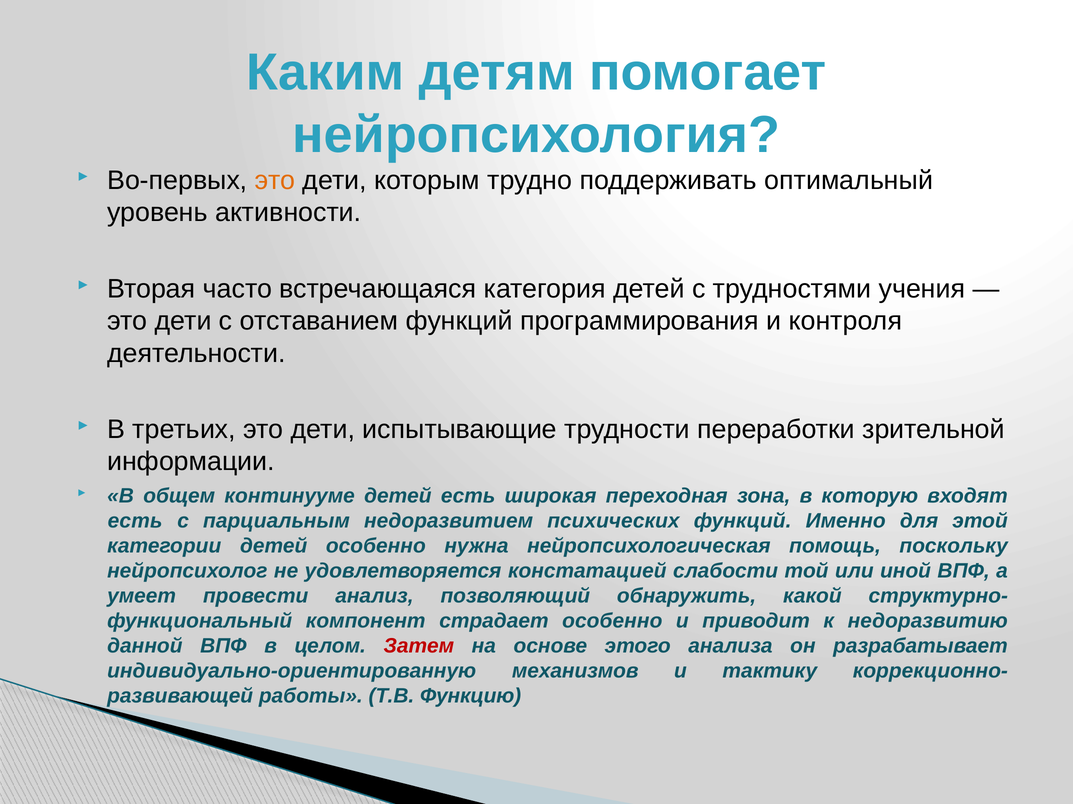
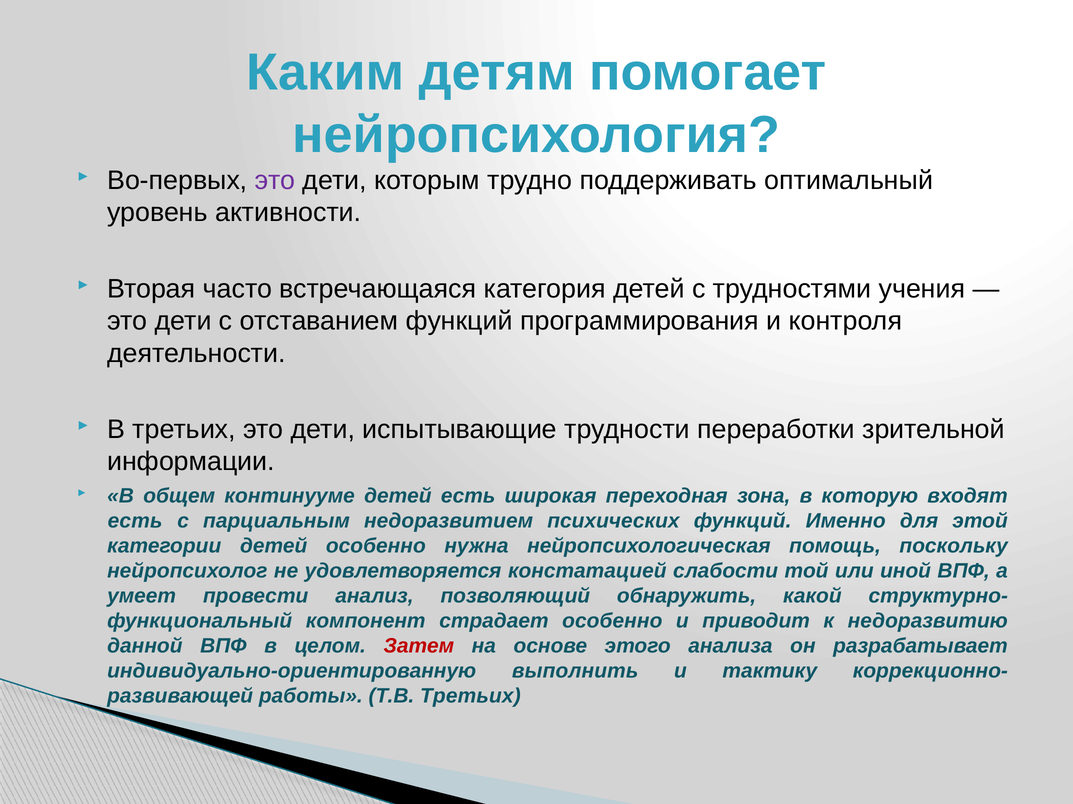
это colour: orange -> purple (275, 181)
механизмов: механизмов -> выполнить (575, 672)
Т.В Функцию: Функцию -> Третьих (470, 697)
